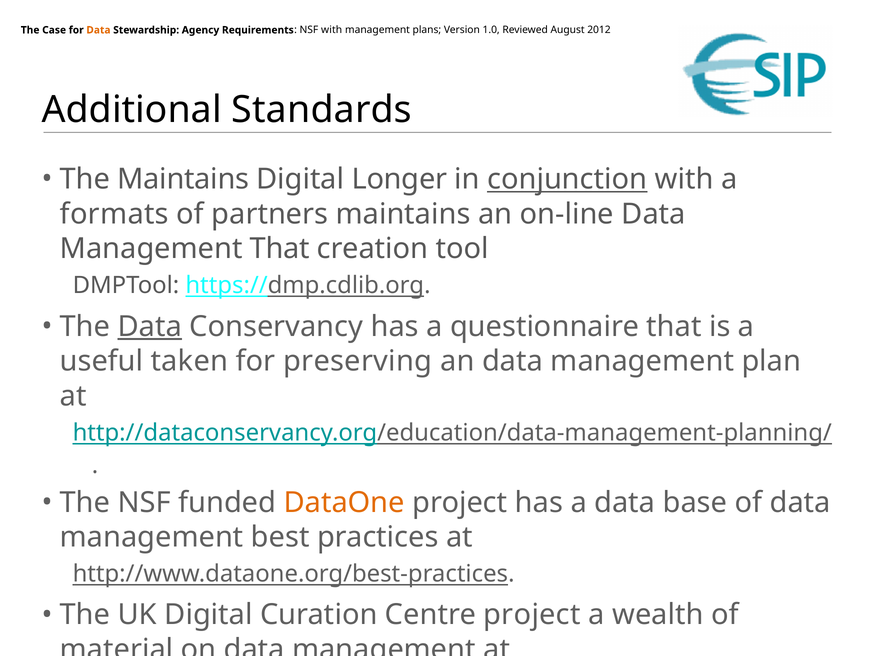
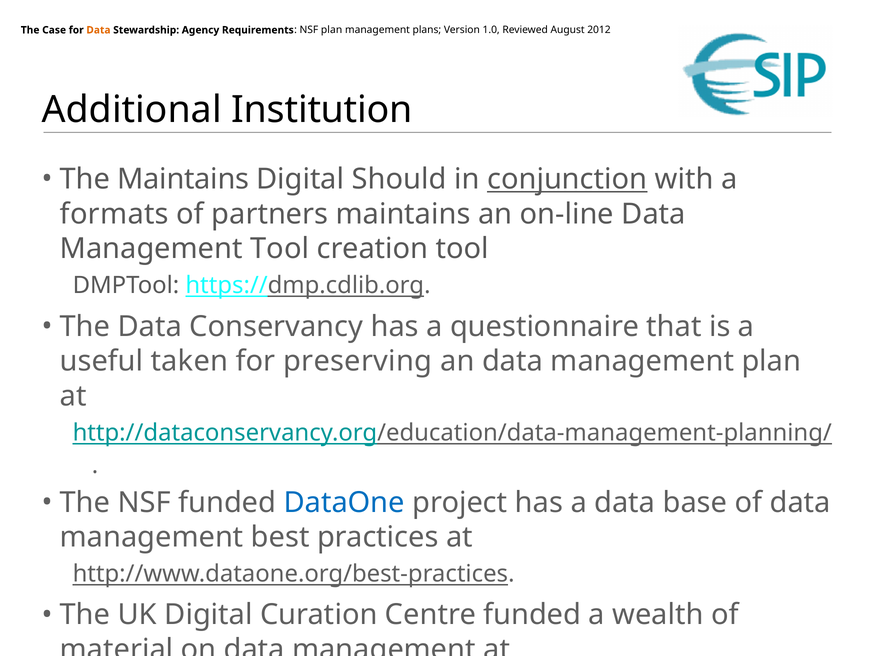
NSF with: with -> plan (332, 30)
Standards: Standards -> Institution (322, 110)
Longer: Longer -> Should (399, 179)
Management That: That -> Tool (280, 249)
Data underline: present -> none (150, 327)
DataOne colour: orange -> blue (344, 503)
Centre project: project -> funded (532, 615)
